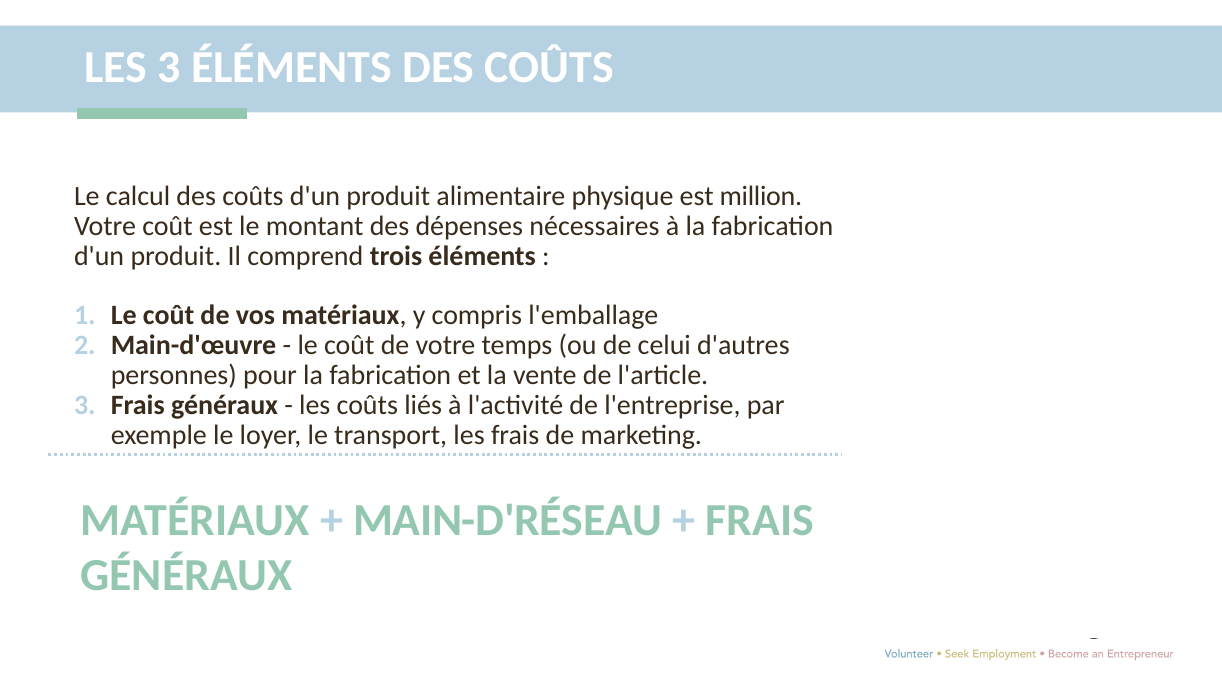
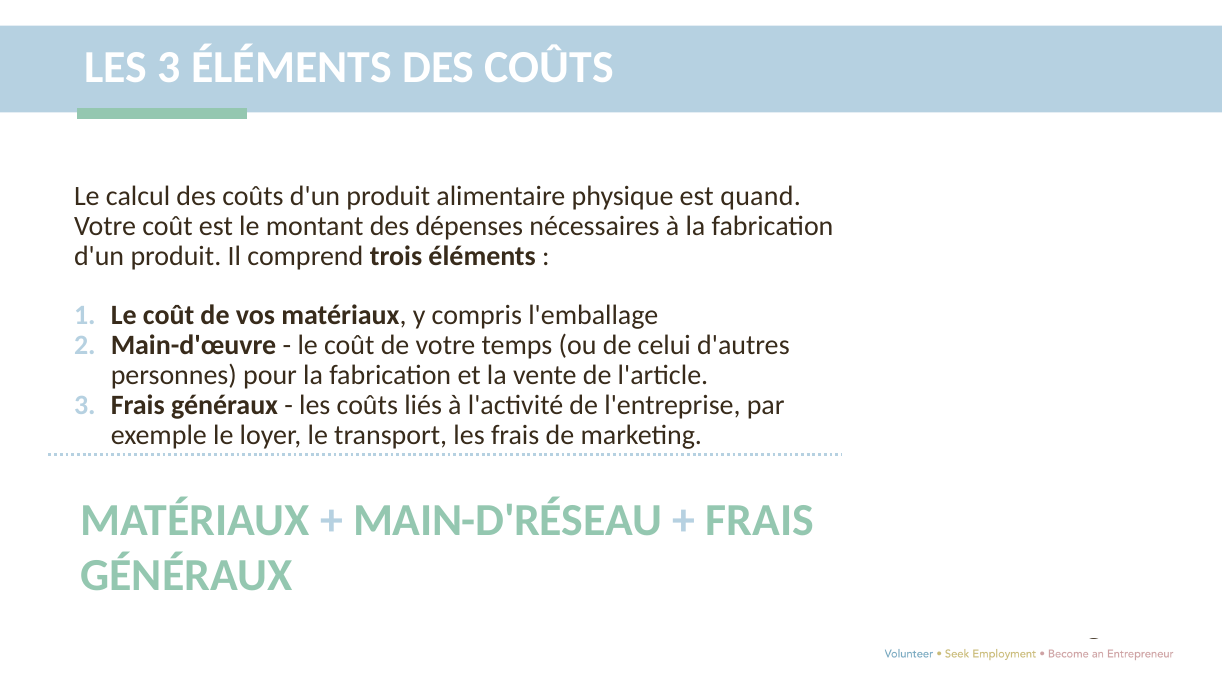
million: million -> quand (761, 197)
